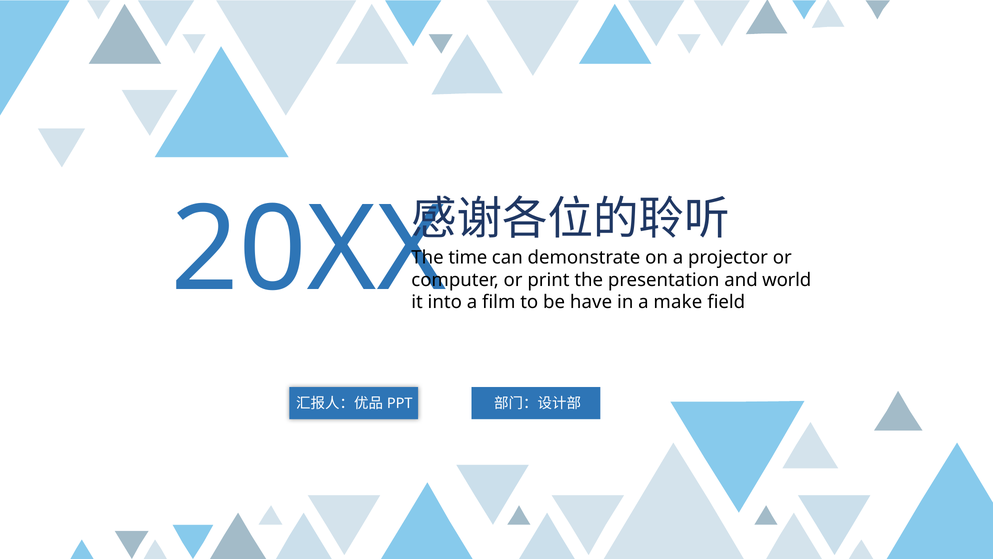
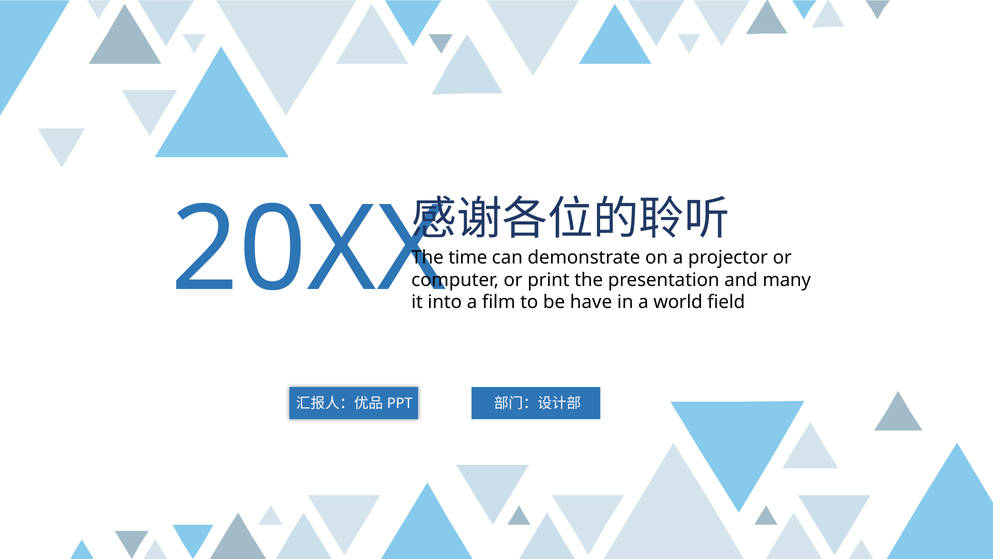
world: world -> many (787, 280)
make: make -> world (678, 302)
